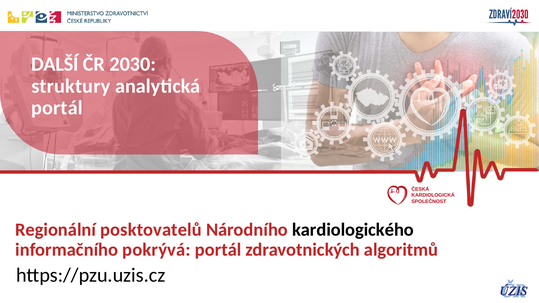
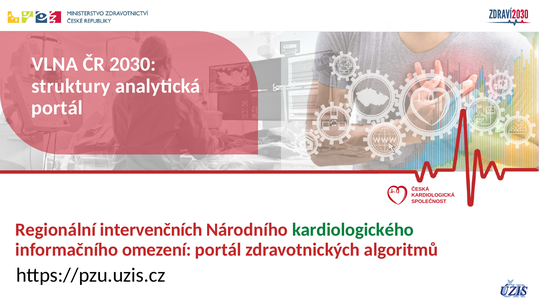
DALŠÍ: DALŠÍ -> VLNA (55, 64)
posktovatelů: posktovatelů -> intervenčních (151, 230)
kardiologického colour: black -> green (353, 230)
pokrývá: pokrývá -> omezení (157, 250)
